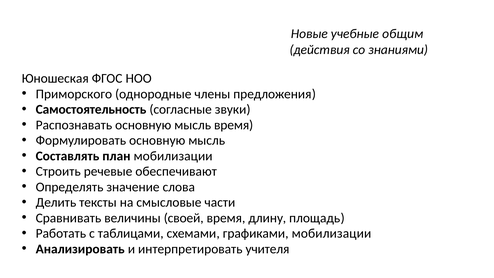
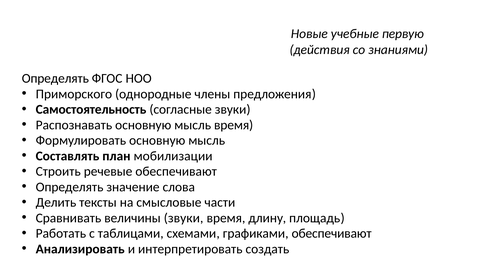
общим: общим -> первую (403, 34)
Юношеская: Юношеская -> Определять (55, 78)
величины своей: своей -> звуки (184, 218)
графиками мобилизации: мобилизации -> обеспечивают (332, 233)
учителя: учителя -> создать (267, 249)
